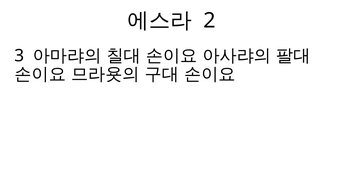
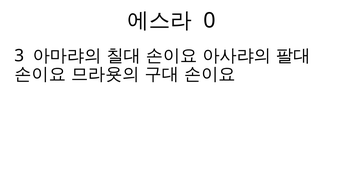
2: 2 -> 0 (209, 21)
